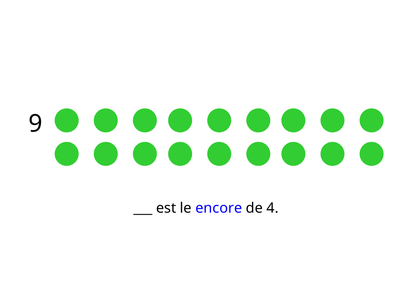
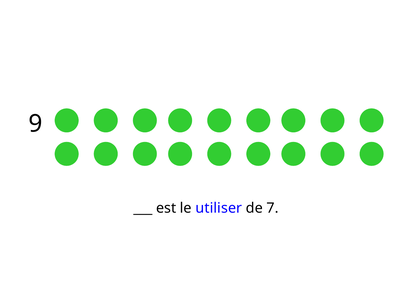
encore: encore -> utiliser (219, 208)
4: 4 -> 7 (272, 208)
